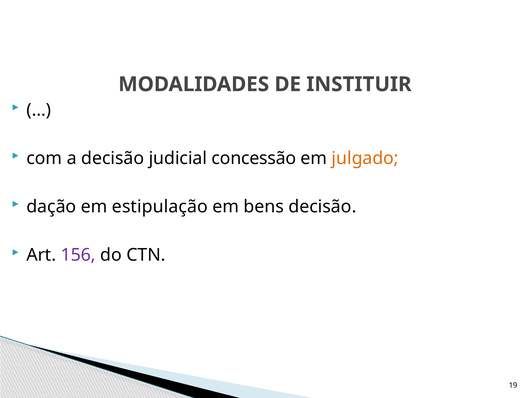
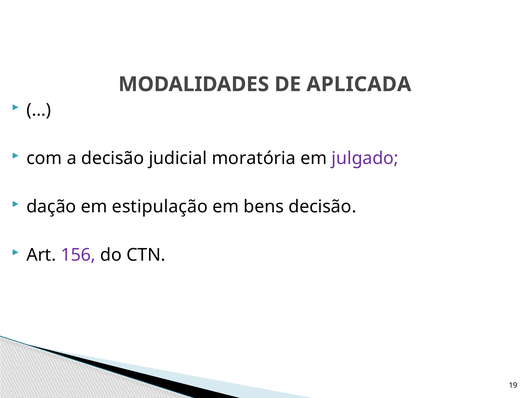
INSTITUIR: INSTITUIR -> APLICADA (359, 84)
concessão: concessão -> moratória (254, 158)
julgado colour: orange -> purple (365, 158)
